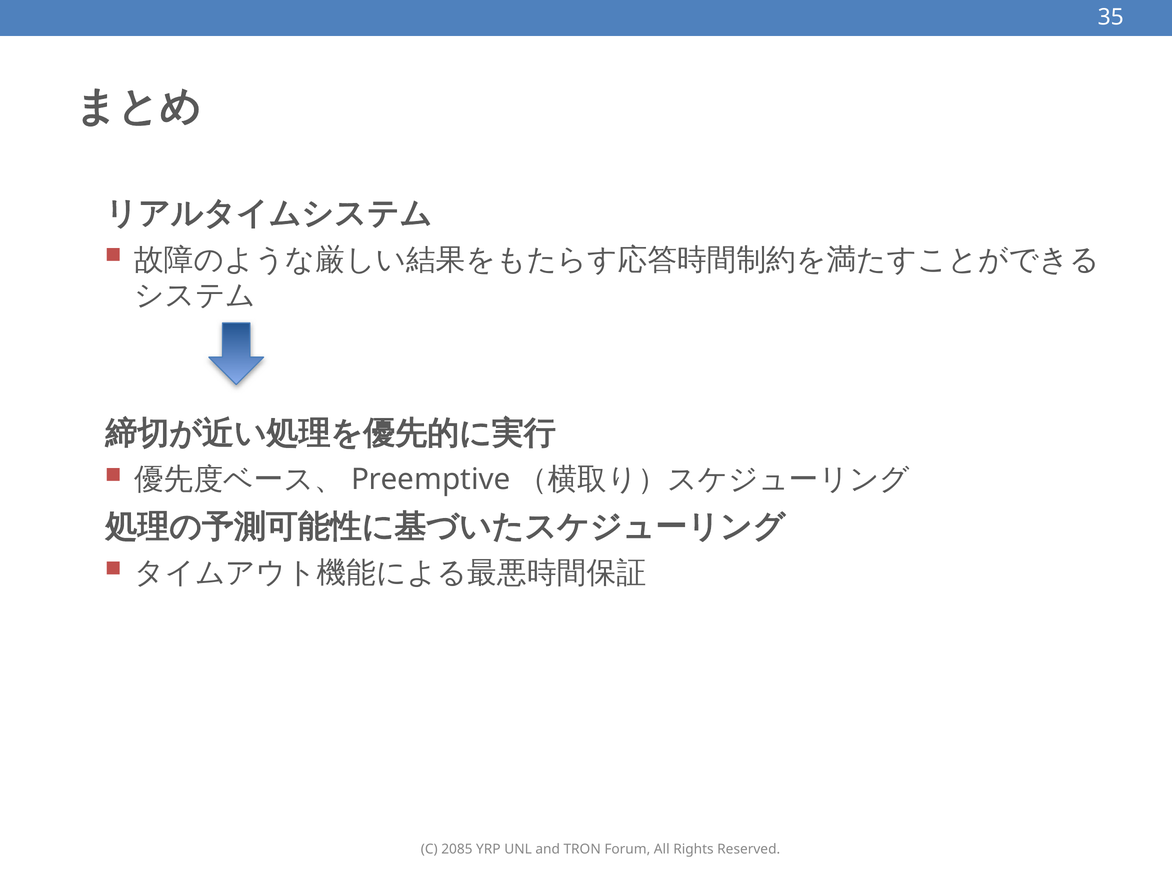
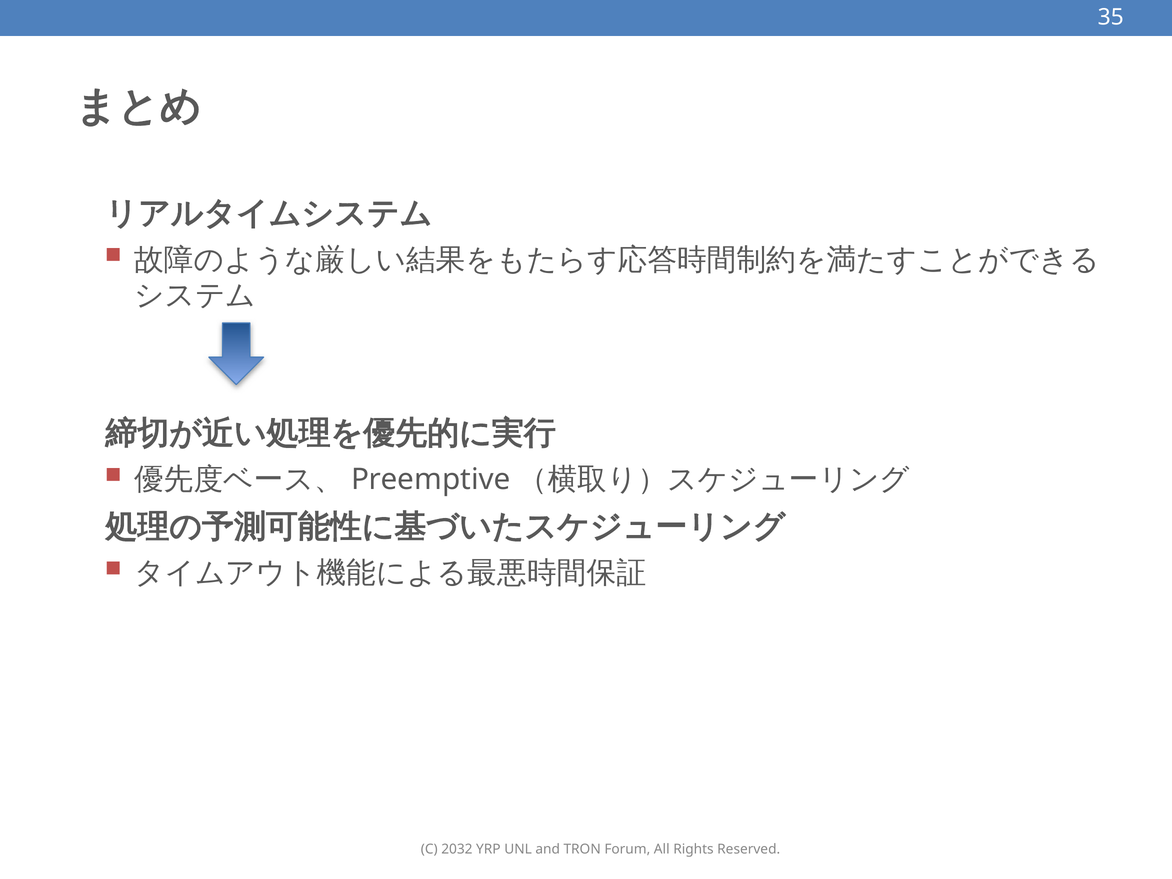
2085: 2085 -> 2032 (457, 850)
